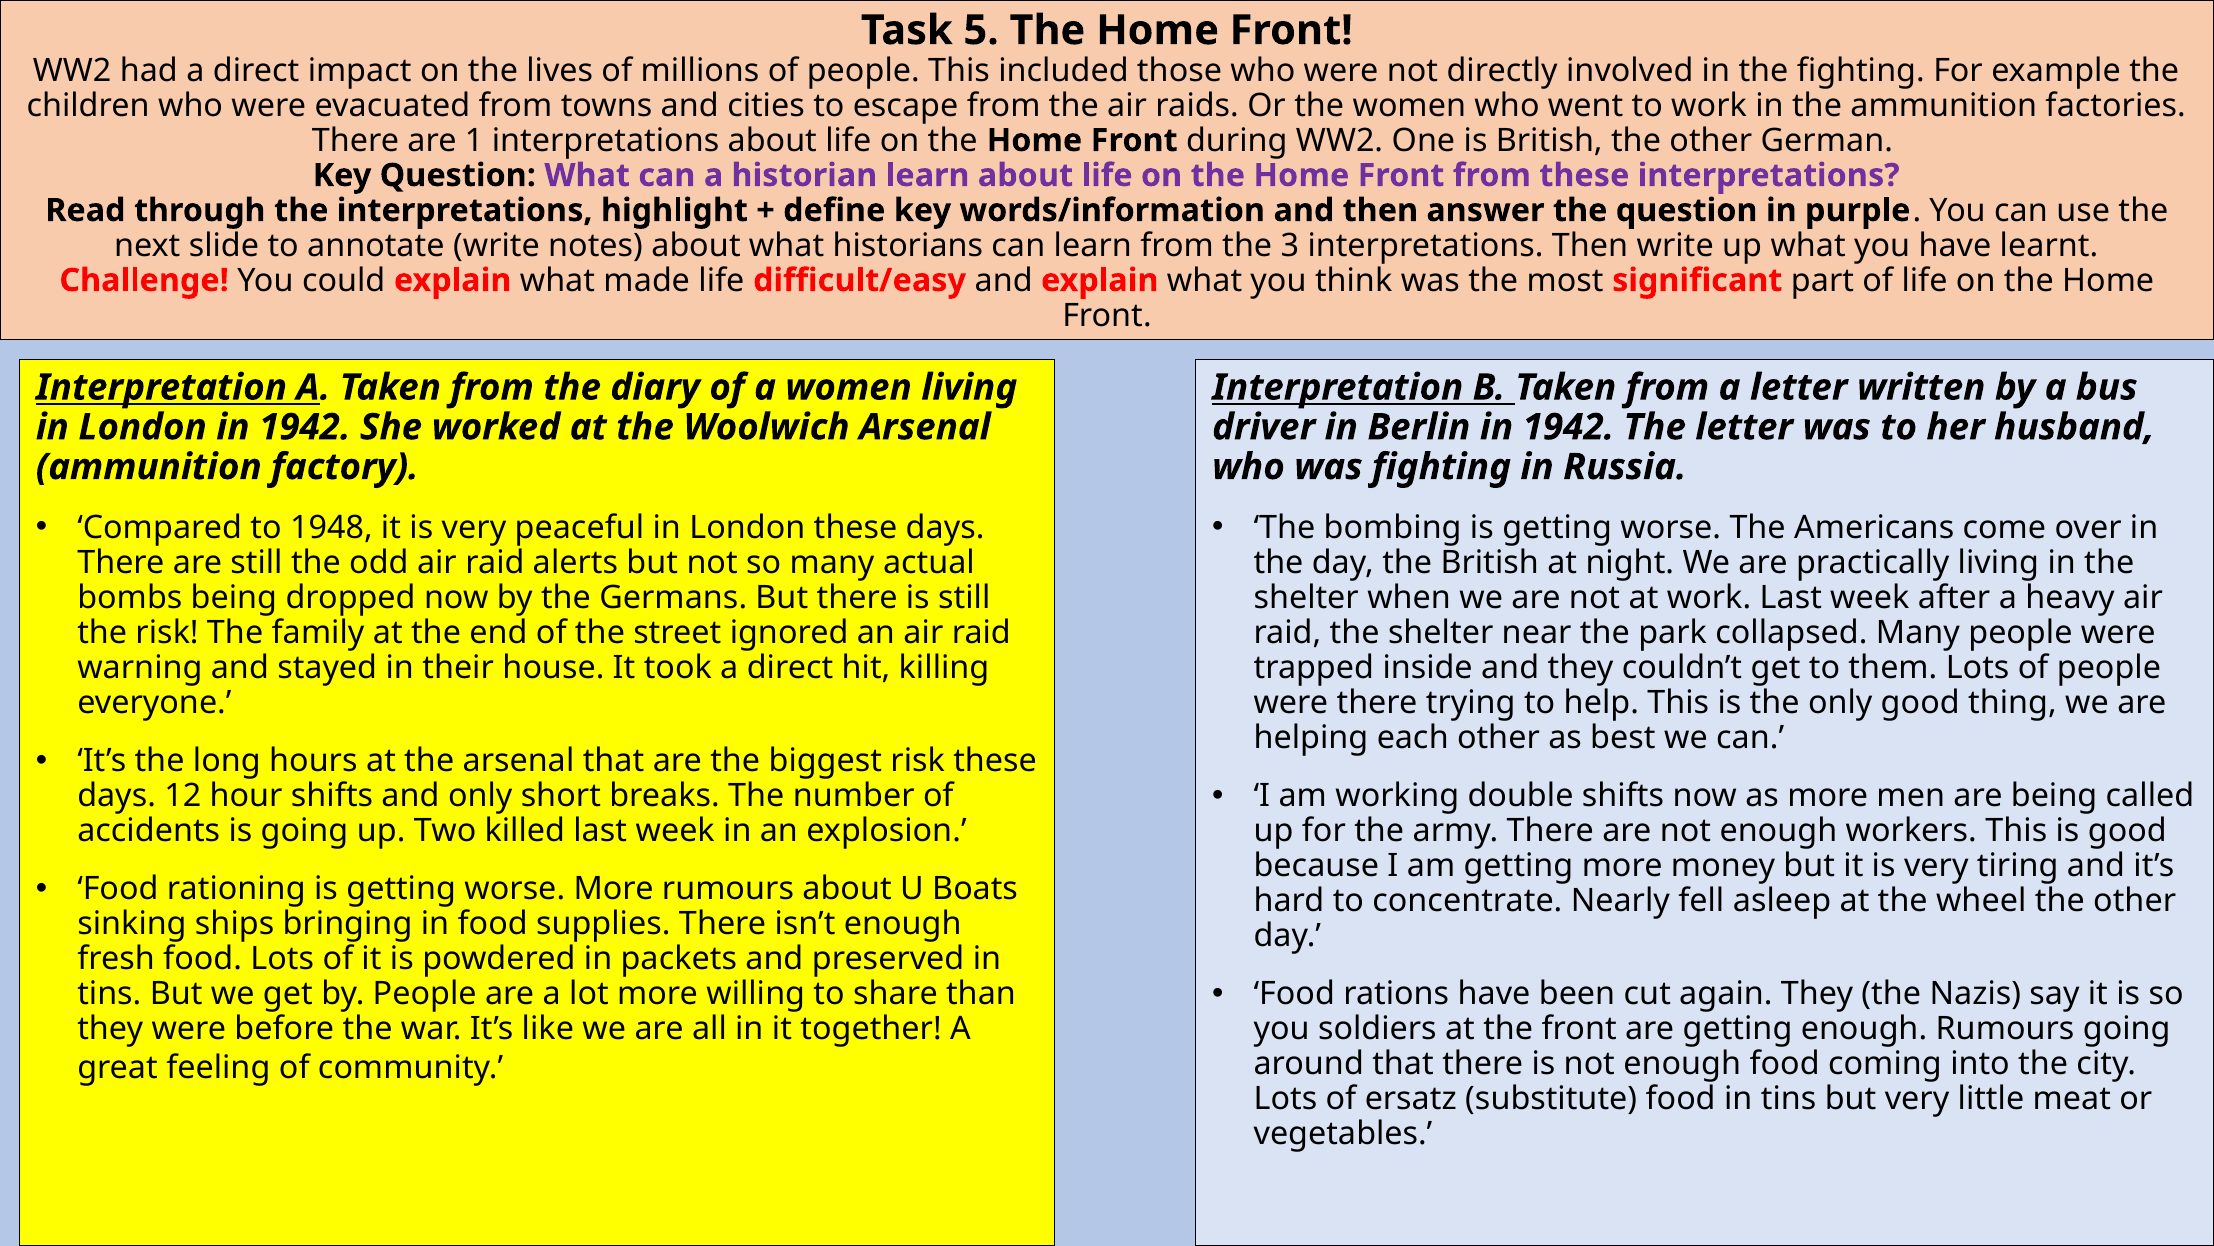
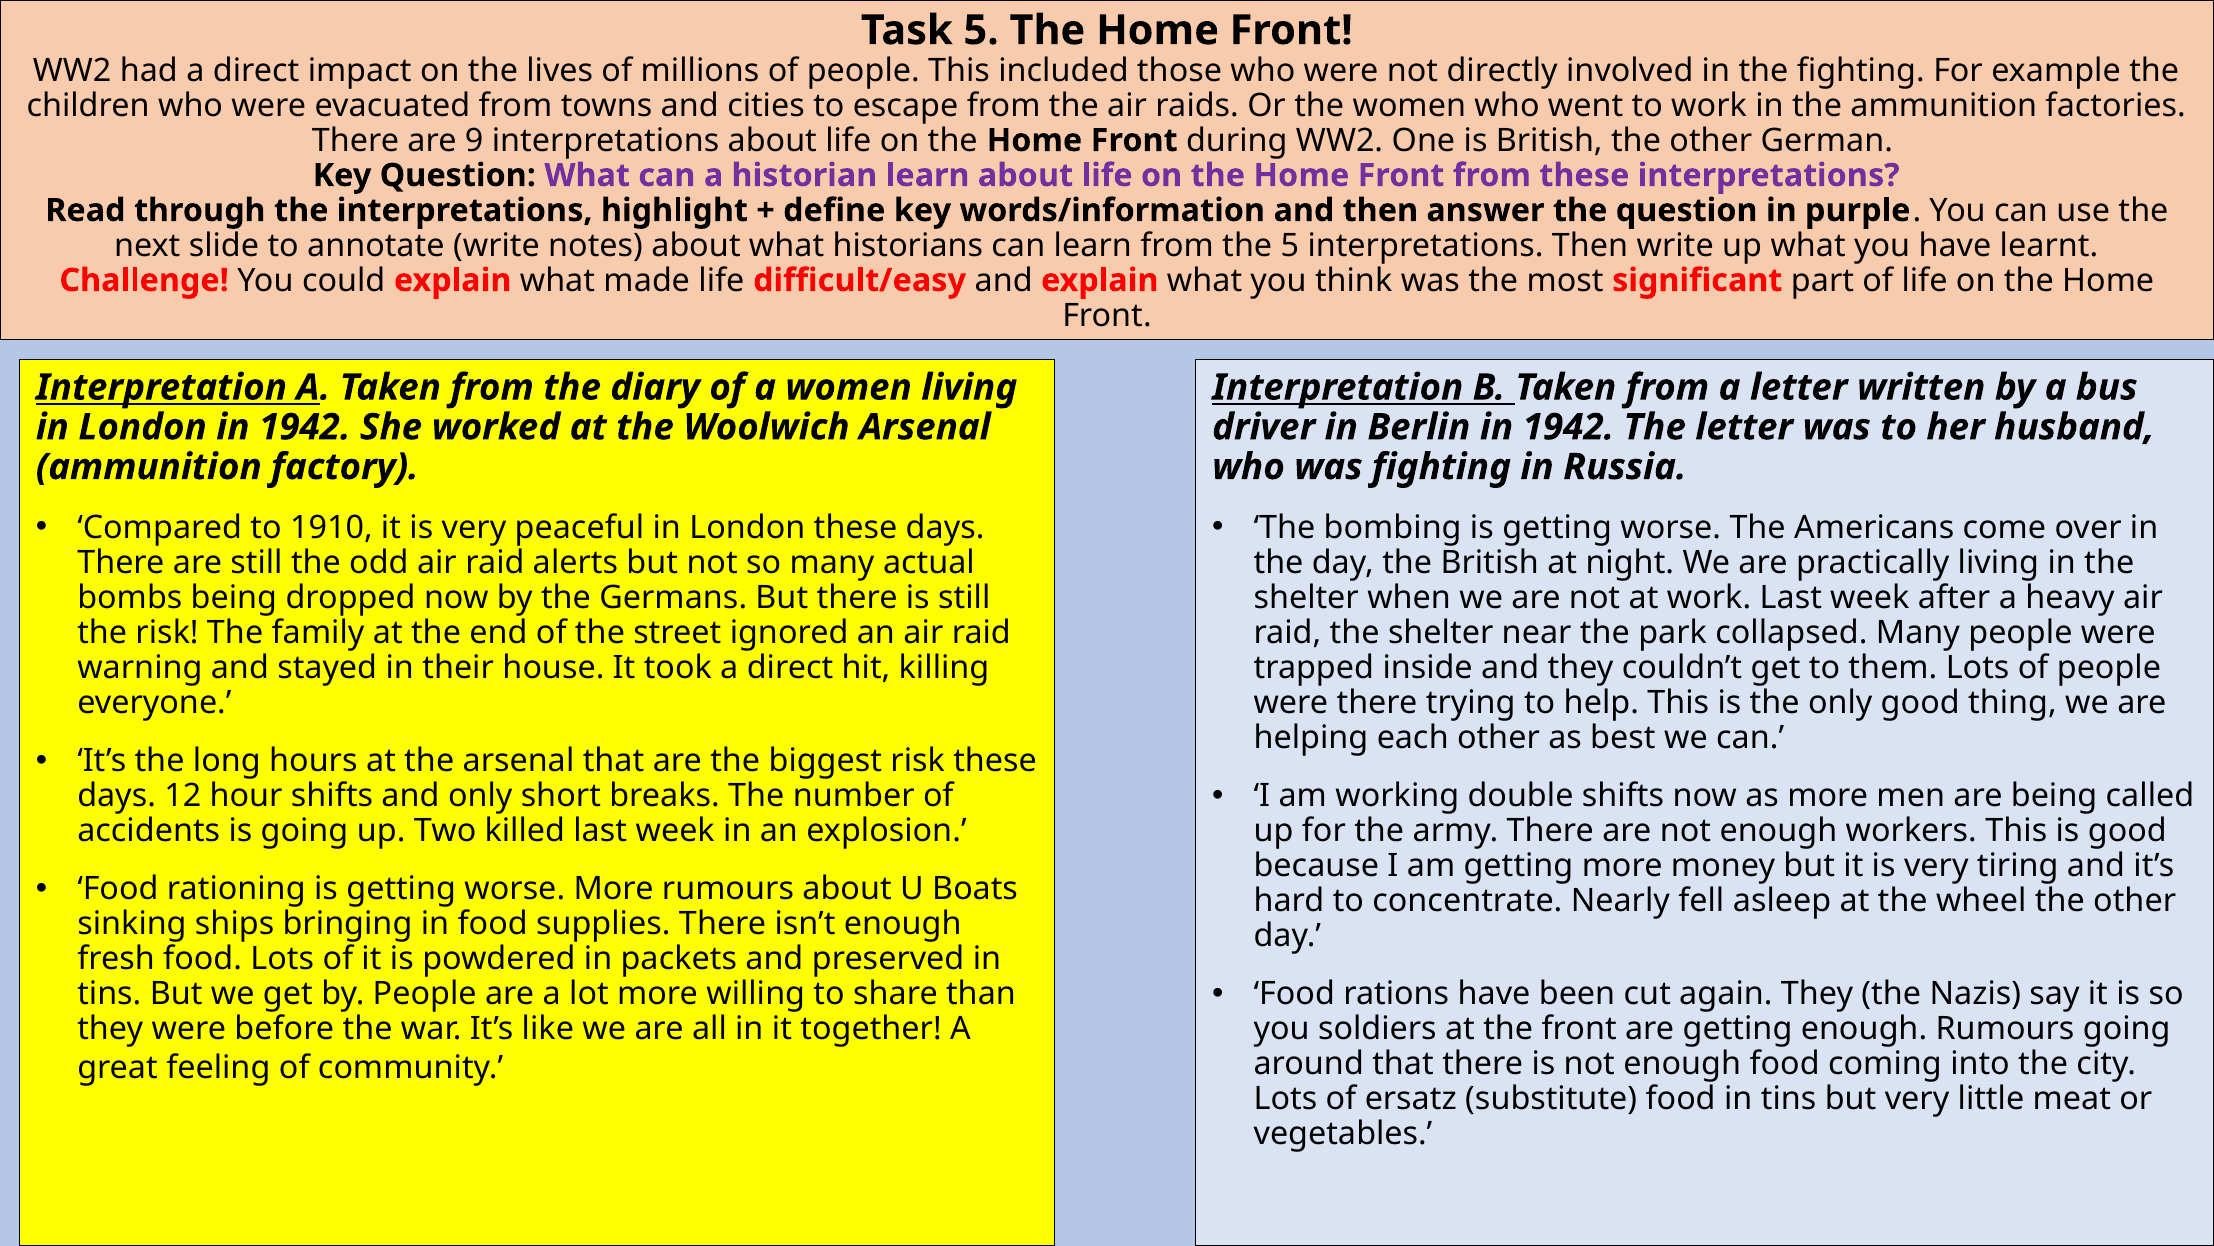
1: 1 -> 9 (474, 140)
the 3: 3 -> 5 (1290, 245)
1948: 1948 -> 1910 (331, 527)
